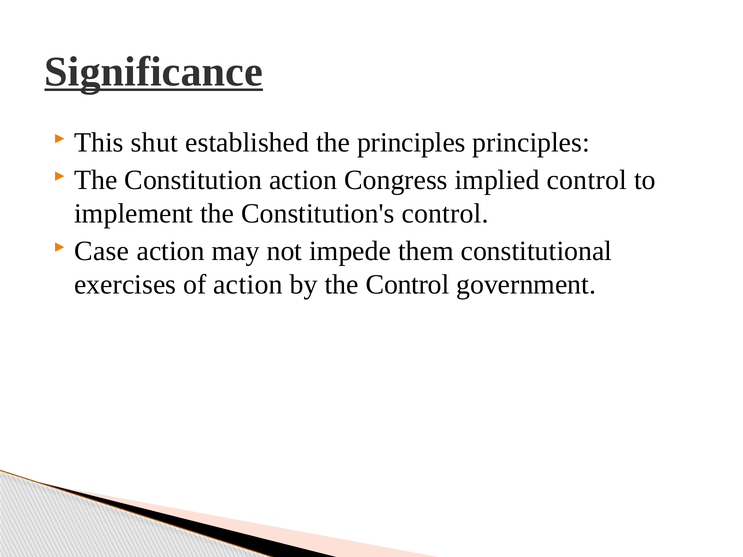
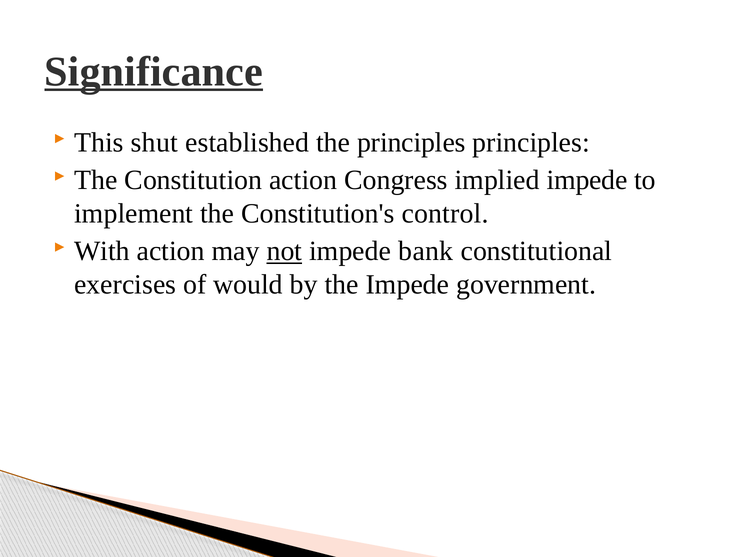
implied control: control -> impede (587, 180)
Case: Case -> With (102, 251)
not underline: none -> present (284, 251)
them: them -> bank (426, 251)
of action: action -> would (248, 285)
the Control: Control -> Impede (407, 285)
